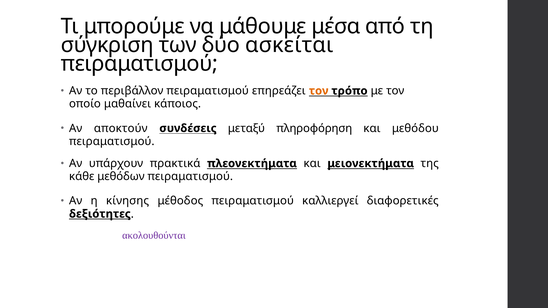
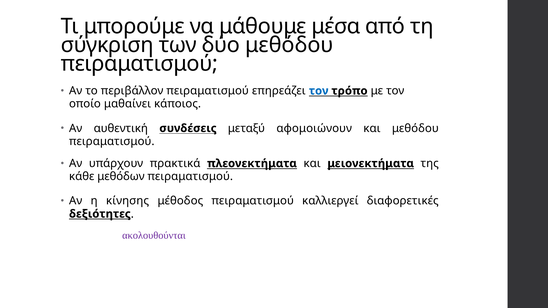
δύο ασκείται: ασκείται -> μεθόδου (289, 45)
τον colour: orange -> blue (319, 91)
αποκτούν: αποκτούν -> αυθεντική (121, 128)
πληροφόρηση: πληροφόρηση -> αφομοιώνουν (314, 128)
